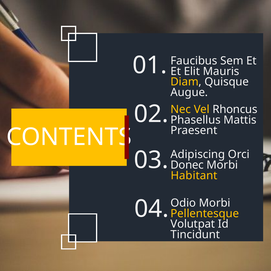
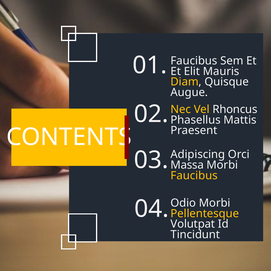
Donec: Donec -> Massa (187, 165)
Habitant: Habitant -> Faucibus (194, 176)
